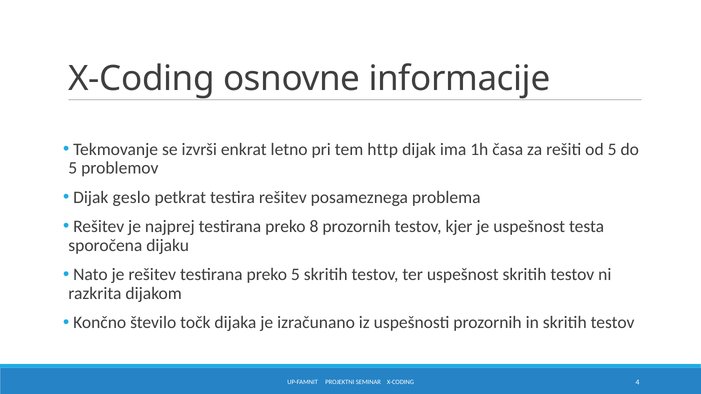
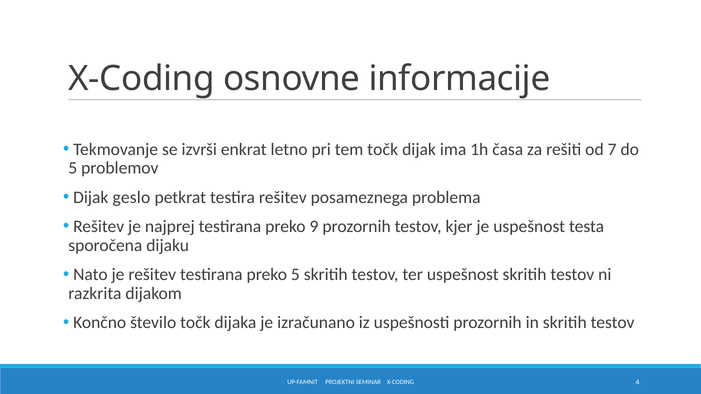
tem http: http -> točk (383, 149)
od 5: 5 -> 7 (612, 149)
8: 8 -> 9 (314, 227)
